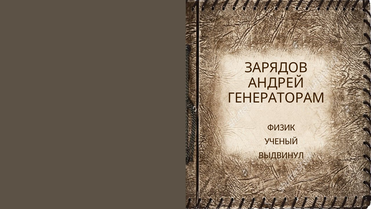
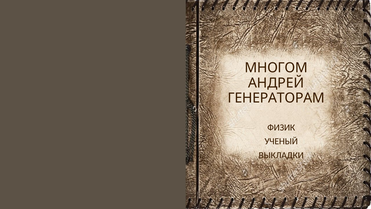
ЗАРЯДОВ: ЗАРЯДОВ -> МНОГОМ (276, 68)
ВЫДВИНУЛ: ВЫДВИНУЛ -> ВЫКЛАДКИ (281, 155)
